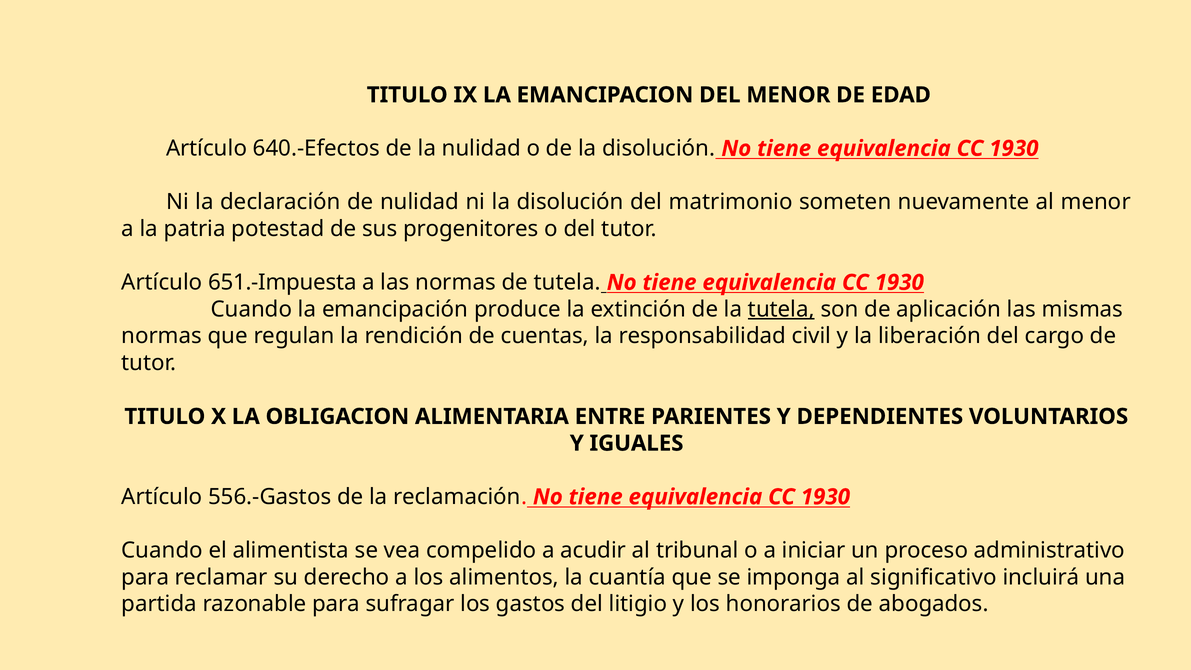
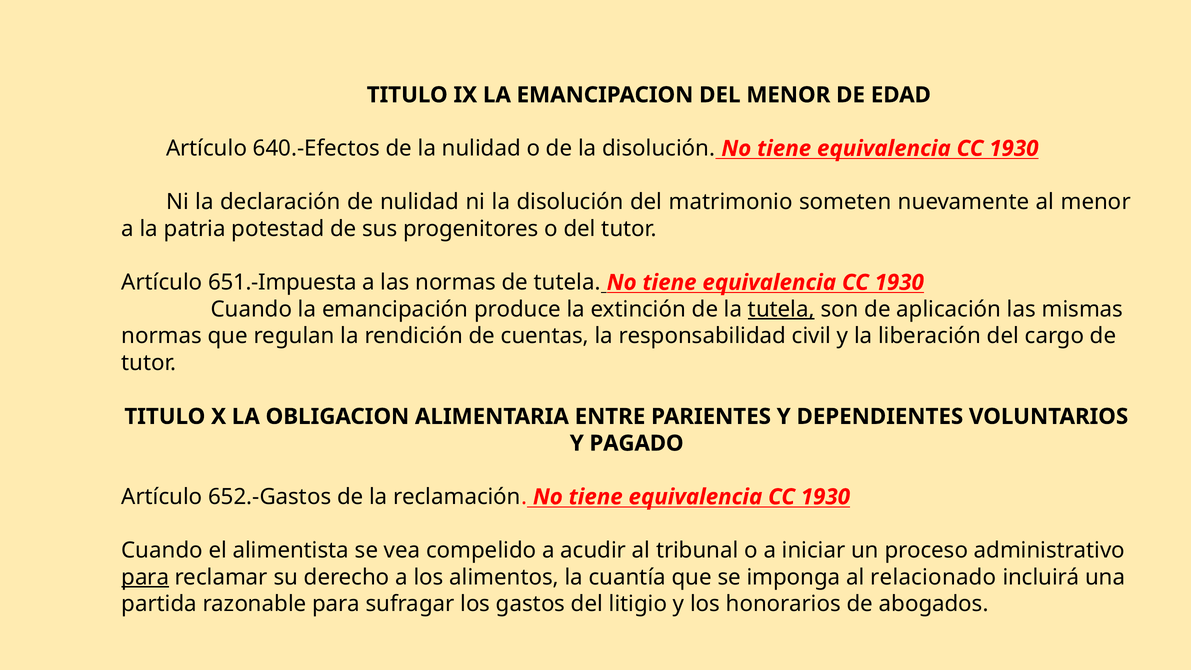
IGUALES: IGUALES -> PAGADO (637, 443)
556.-Gastos: 556.-Gastos -> 652.-Gastos (270, 497)
para underline: none -> present (145, 577)
significativo: significativo -> relacionado (933, 577)
